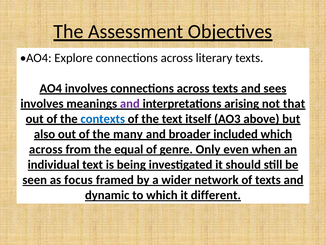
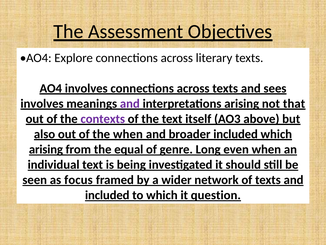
contexts colour: blue -> purple (103, 119)
the many: many -> when (128, 134)
across: across -> arising (46, 149)
Only: Only -> Long (208, 149)
dynamic: dynamic -> included (107, 195)
different: different -> question (216, 195)
